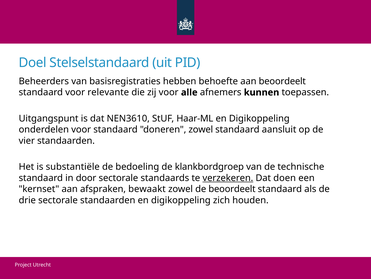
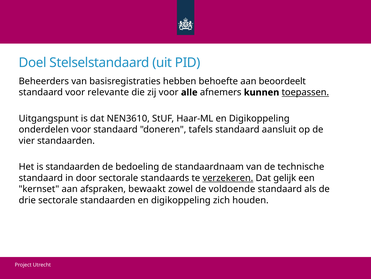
toepassen underline: none -> present (305, 92)
doneren zowel: zowel -> tafels (201, 129)
is substantiële: substantiële -> standaarden (73, 166)
klankbordgroep: klankbordgroep -> standaardnaam (209, 166)
doen: doen -> gelijk (285, 178)
de beoordeelt: beoordeelt -> voldoende (232, 189)
